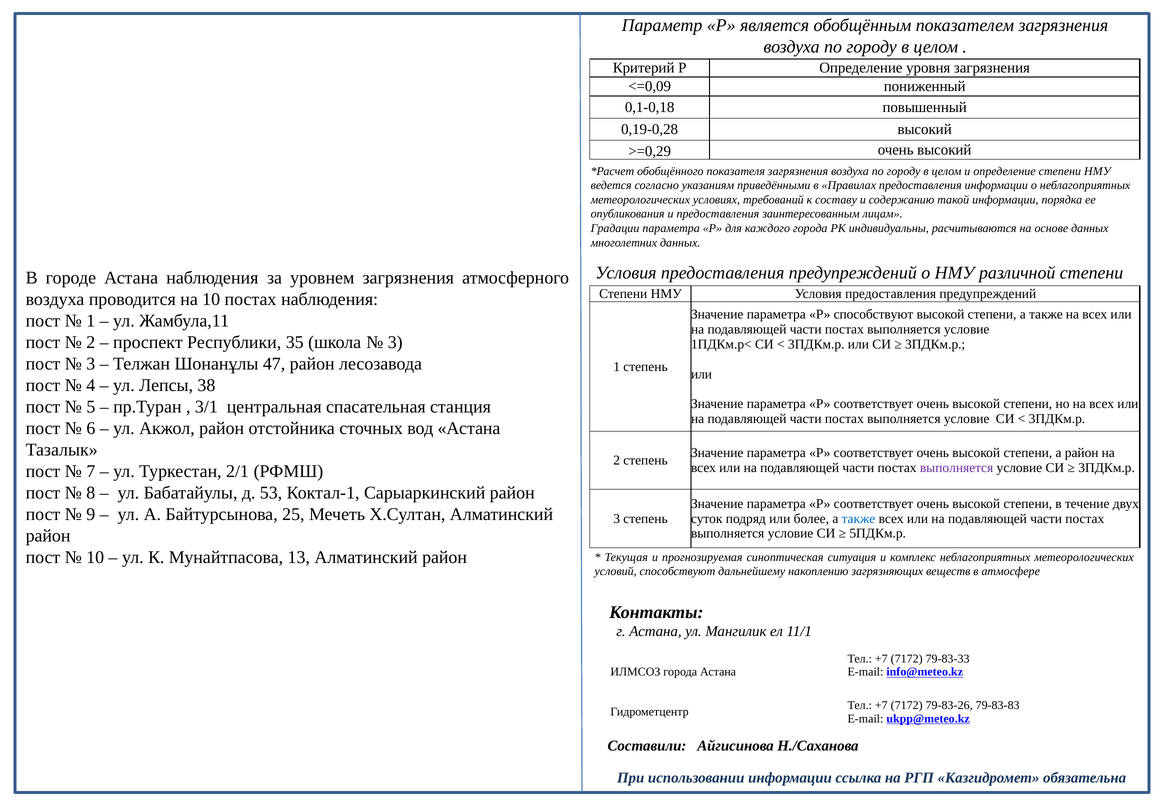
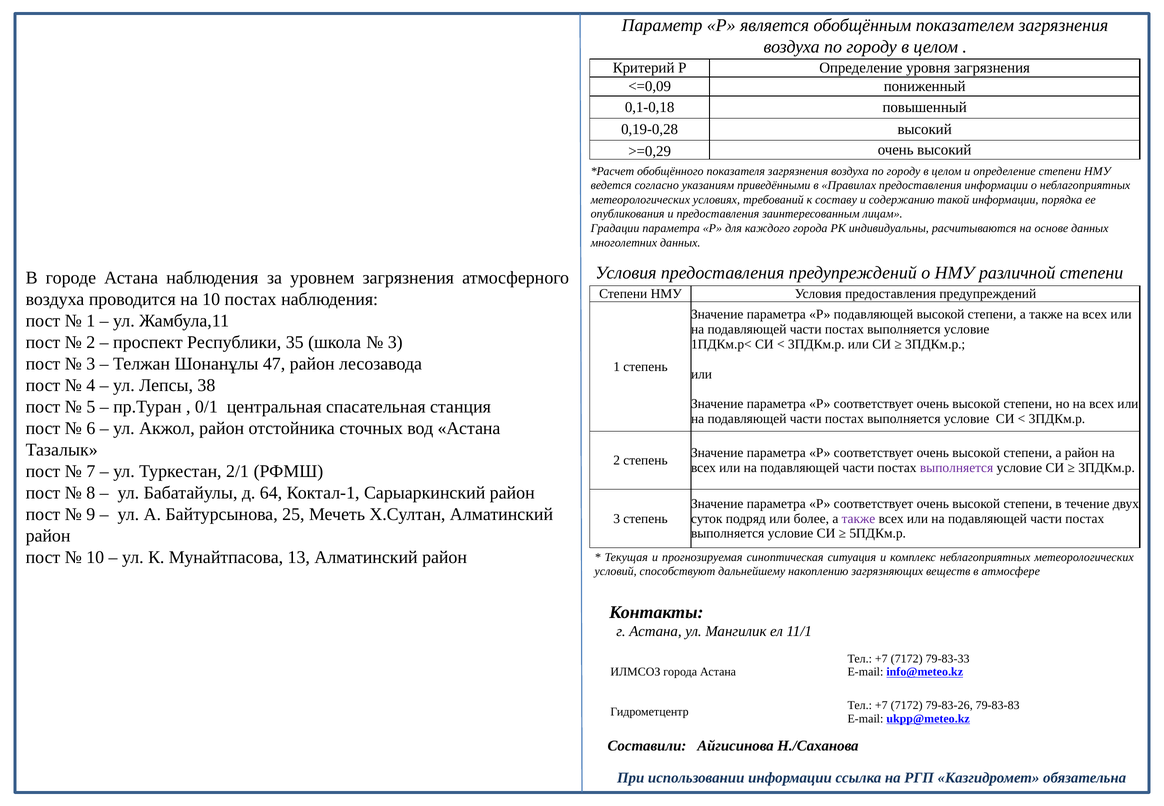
Р способствуют: способствуют -> подавляющей (873, 314)
3/1: 3/1 -> 0/1 (206, 407)
53: 53 -> 64 (271, 493)
также colour: blue -> purple (859, 519)
